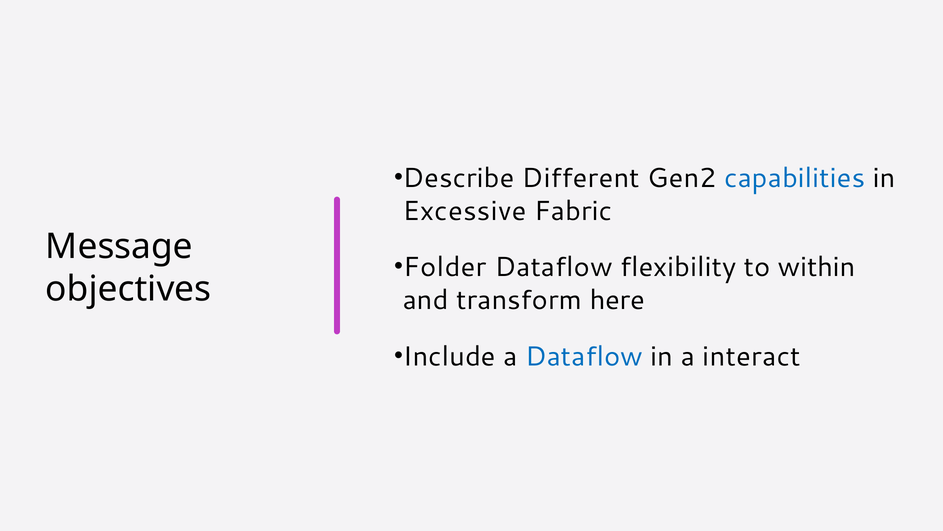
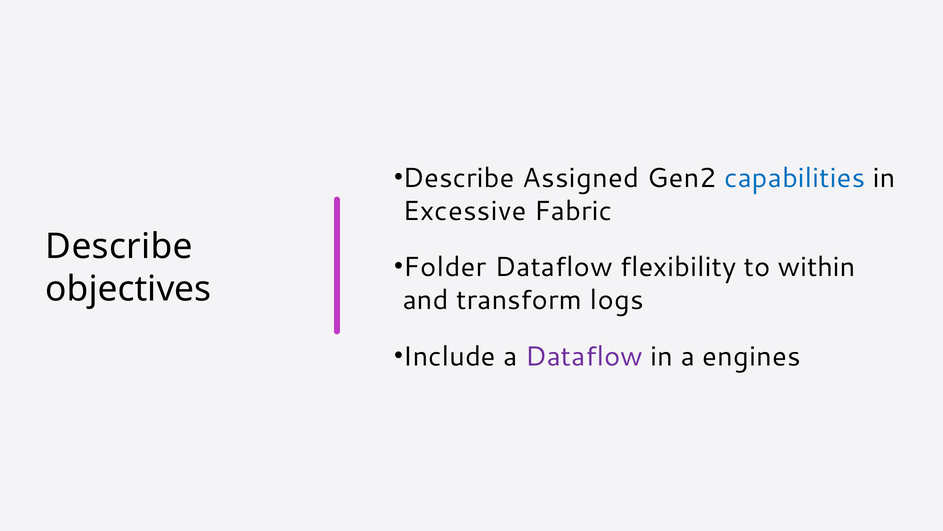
Different: Different -> Assigned (581, 178)
Message: Message -> Describe (119, 246)
here: here -> logs (617, 300)
Dataflow colour: blue -> purple (584, 356)
interact: interact -> engines (752, 356)
